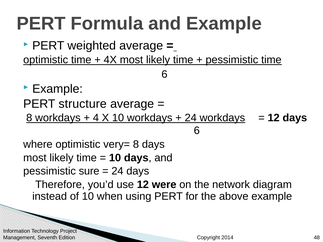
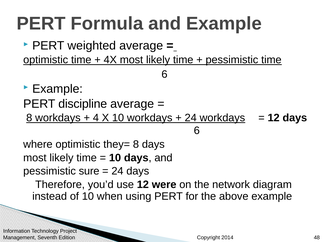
structure: structure -> discipline (83, 104)
very=: very= -> they= (117, 145)
